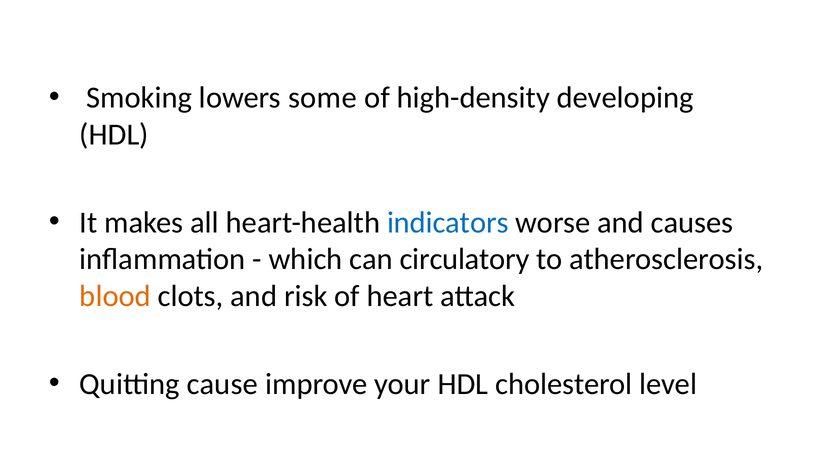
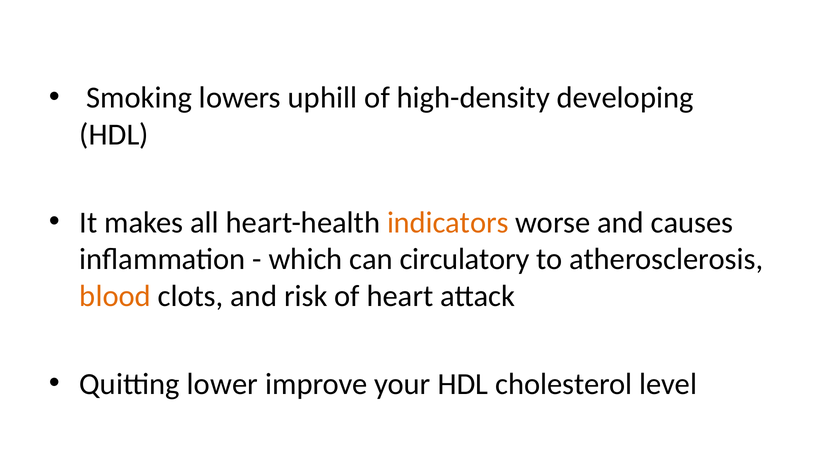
some: some -> uphill (323, 98)
indicators colour: blue -> orange (448, 222)
cause: cause -> lower (222, 384)
